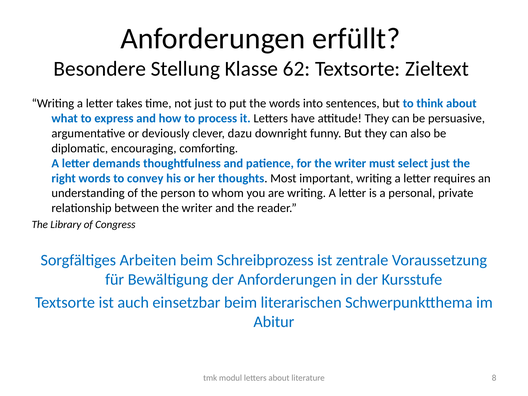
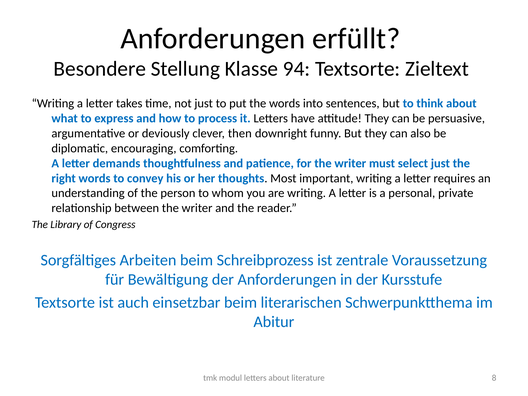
62: 62 -> 94 (297, 69)
dazu: dazu -> then (240, 133)
